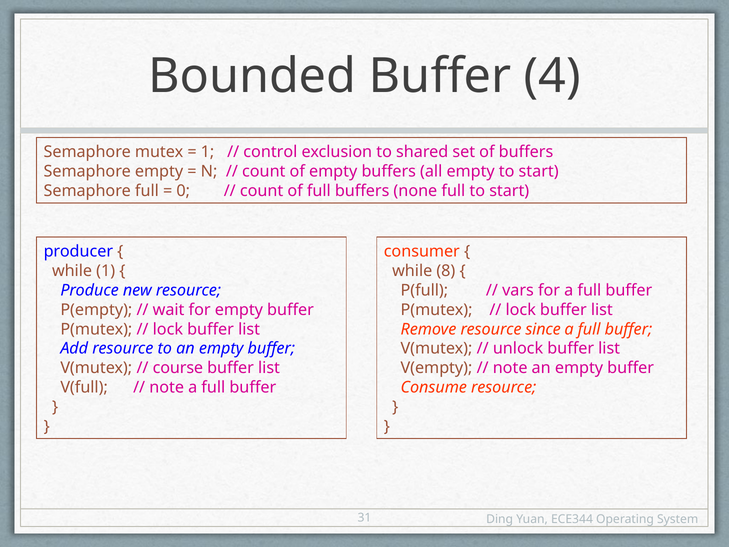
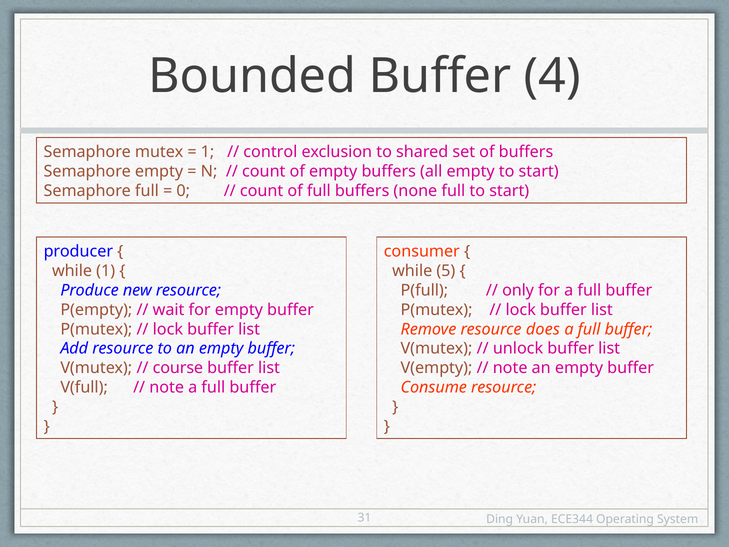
8: 8 -> 5 (446, 271)
vars: vars -> only (518, 290)
since: since -> does (543, 329)
